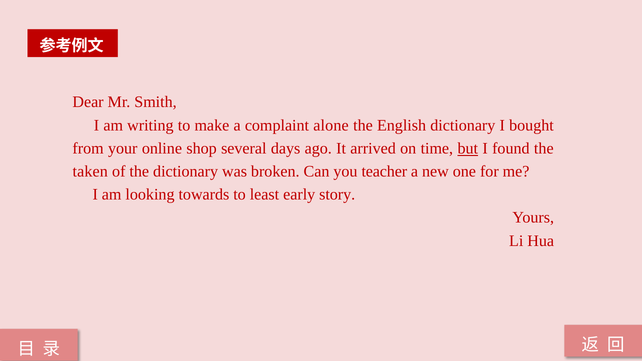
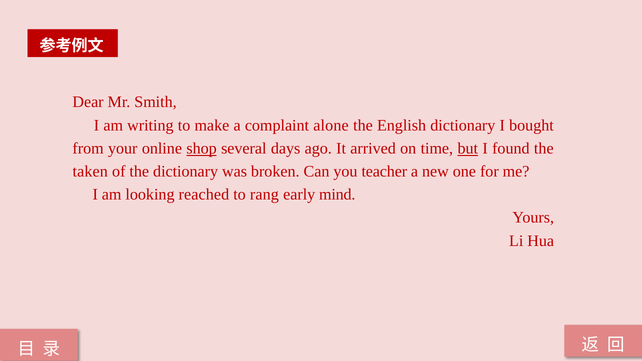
shop underline: none -> present (202, 148)
towards: towards -> reached (204, 195)
least: least -> rang (264, 195)
story: story -> mind (337, 195)
